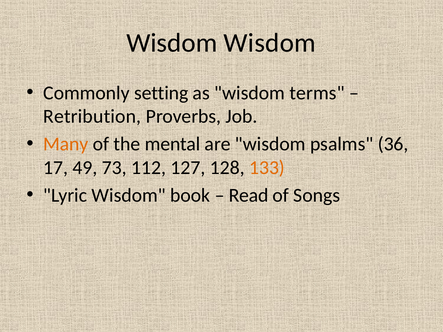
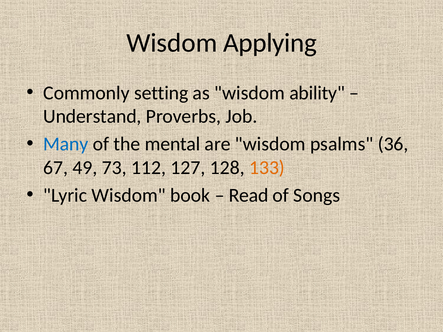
Wisdom Wisdom: Wisdom -> Applying (270, 43)
terms: terms -> ability (317, 93)
Retribution: Retribution -> Understand (92, 117)
Many colour: orange -> blue (66, 144)
17: 17 -> 67 (56, 168)
